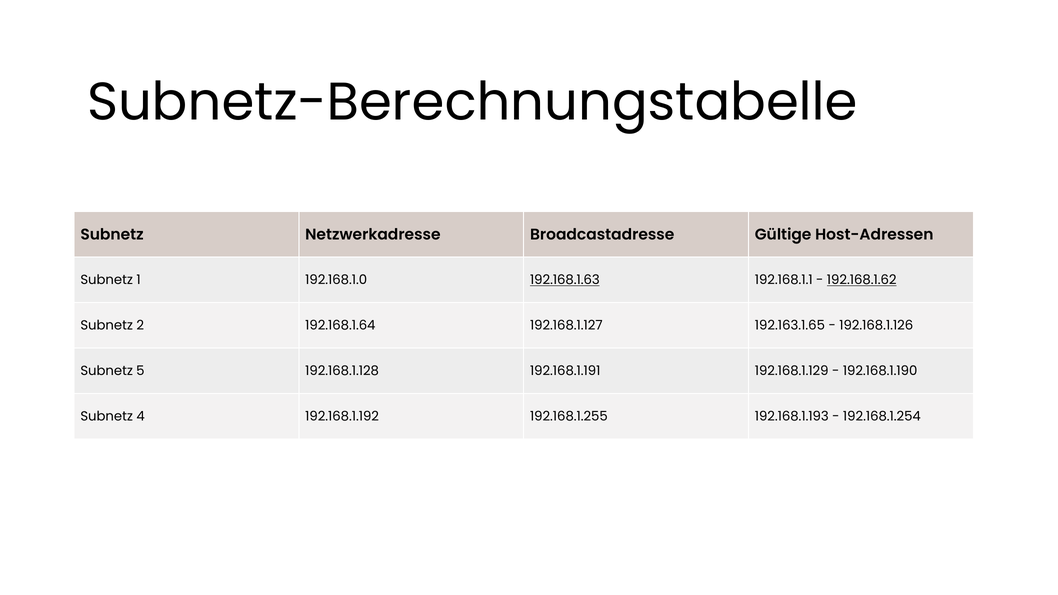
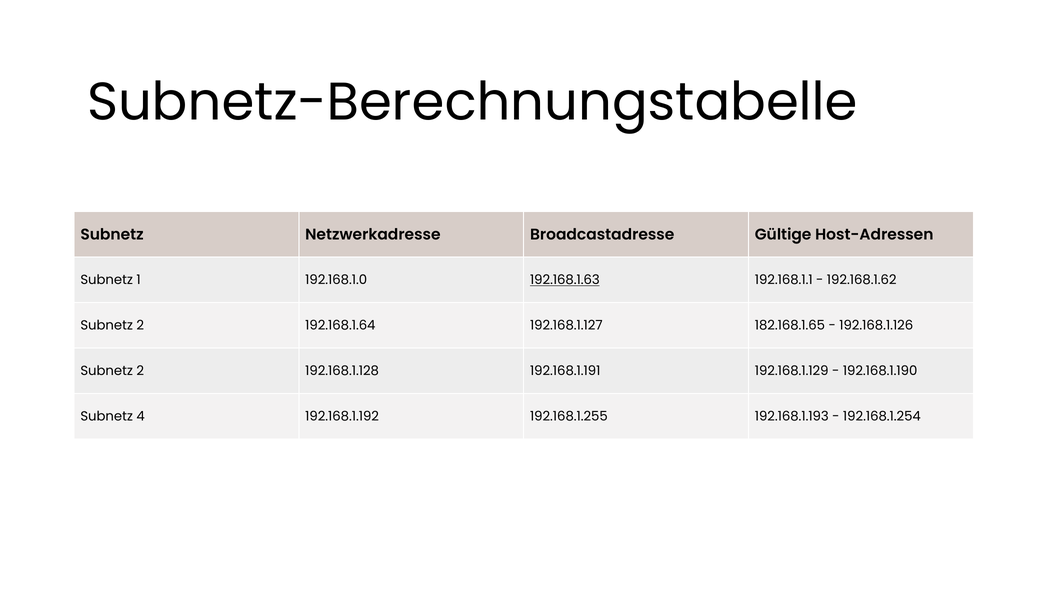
192.168.1.62 underline: present -> none (862, 280)
192.163.1.65: 192.163.1.65 -> 182.168.1.65 (790, 326)
5: 5 -> 2 (140, 371)
